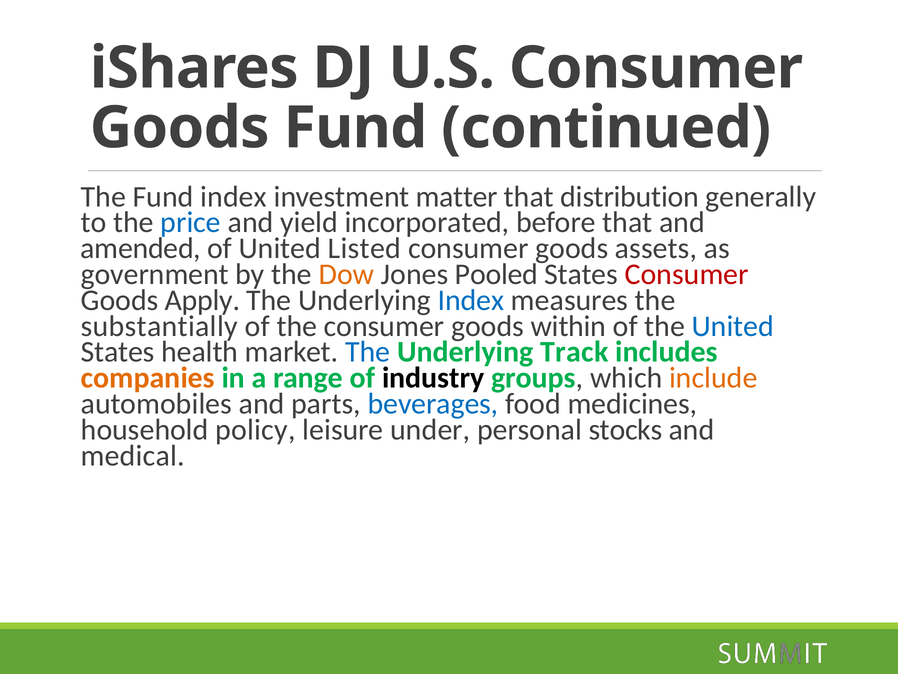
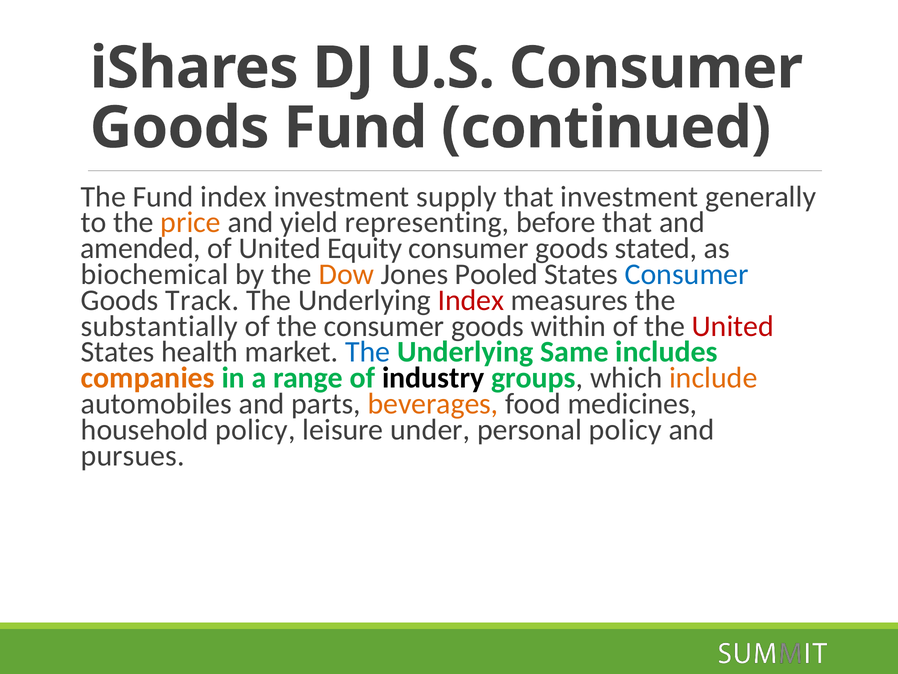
matter: matter -> supply (457, 197)
that distribution: distribution -> investment (629, 197)
price colour: blue -> orange (191, 222)
incorporated: incorporated -> representing (427, 222)
Listed: Listed -> Equity (365, 248)
assets: assets -> stated (656, 248)
government: government -> biochemical (155, 274)
Consumer colour: red -> blue (687, 274)
Apply: Apply -> Track (202, 300)
Index colour: blue -> red (471, 300)
United colour: blue -> red (733, 326)
Track: Track -> Same (575, 352)
beverages colour: blue -> orange (433, 404)
personal stocks: stocks -> policy (625, 429)
medical: medical -> pursues (133, 455)
